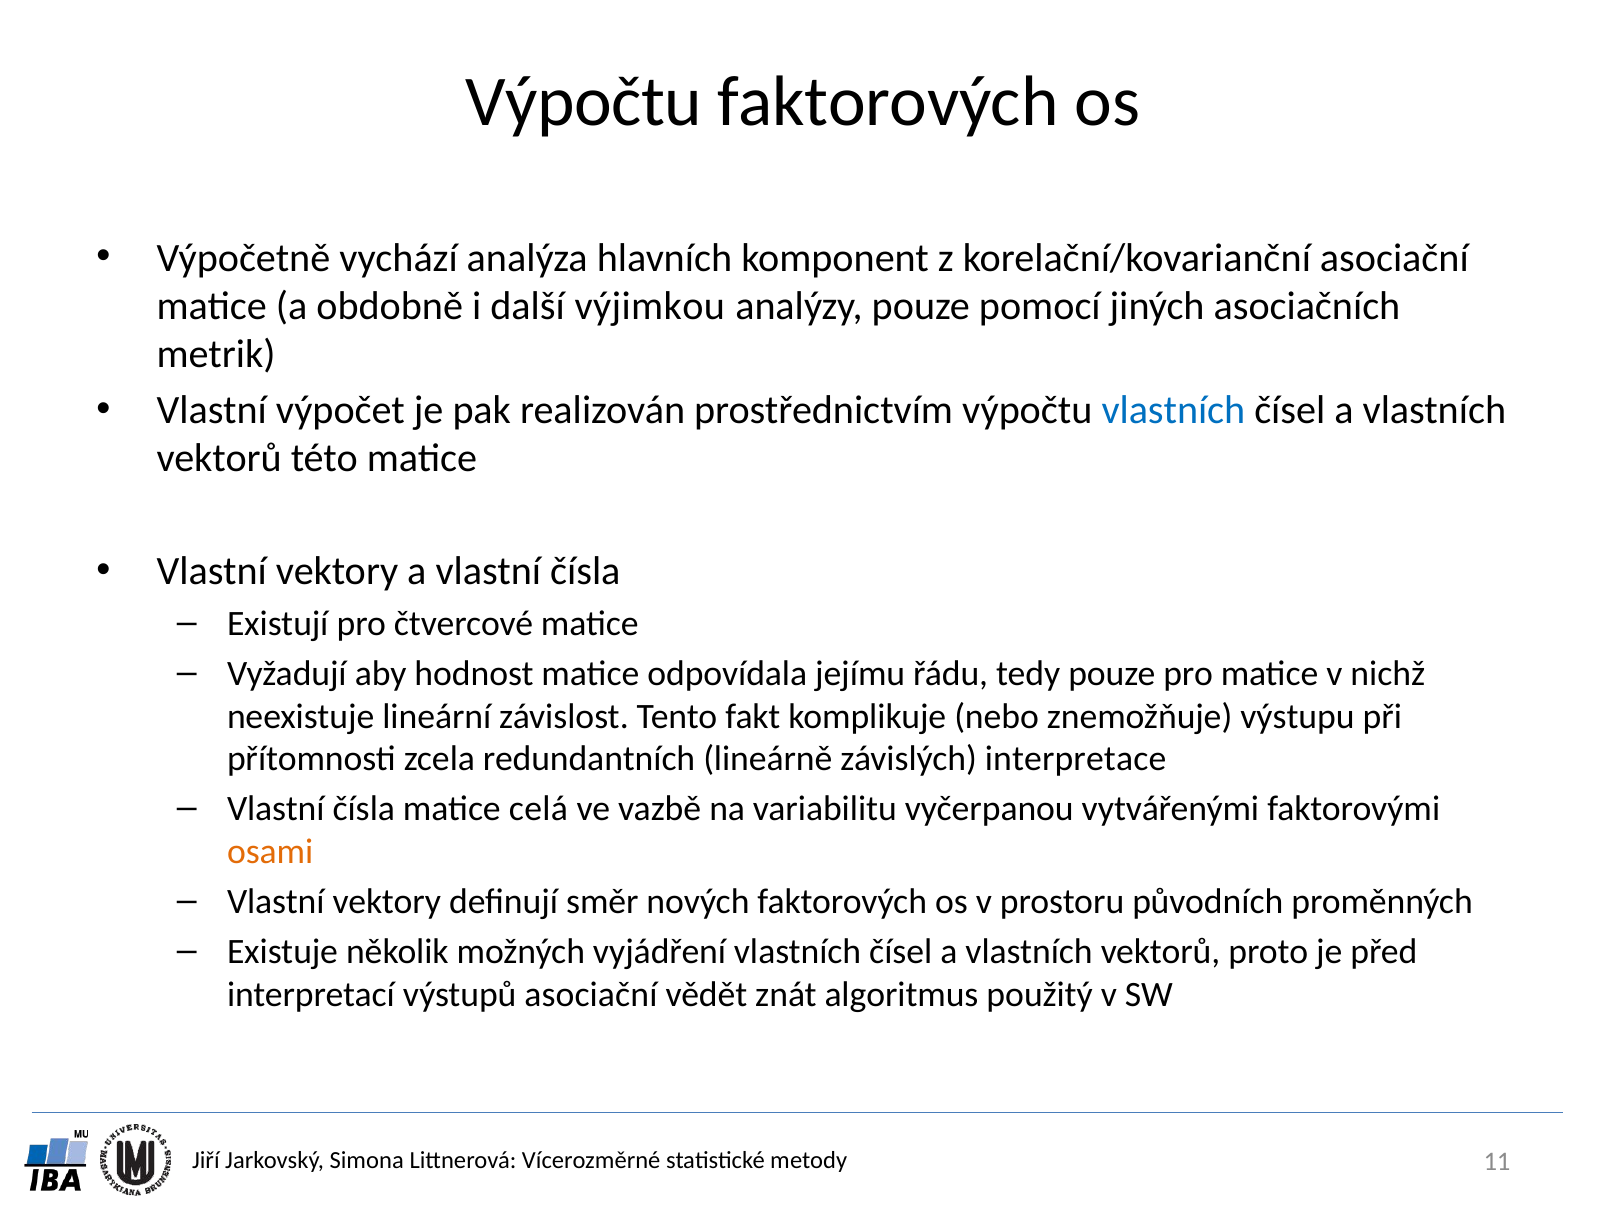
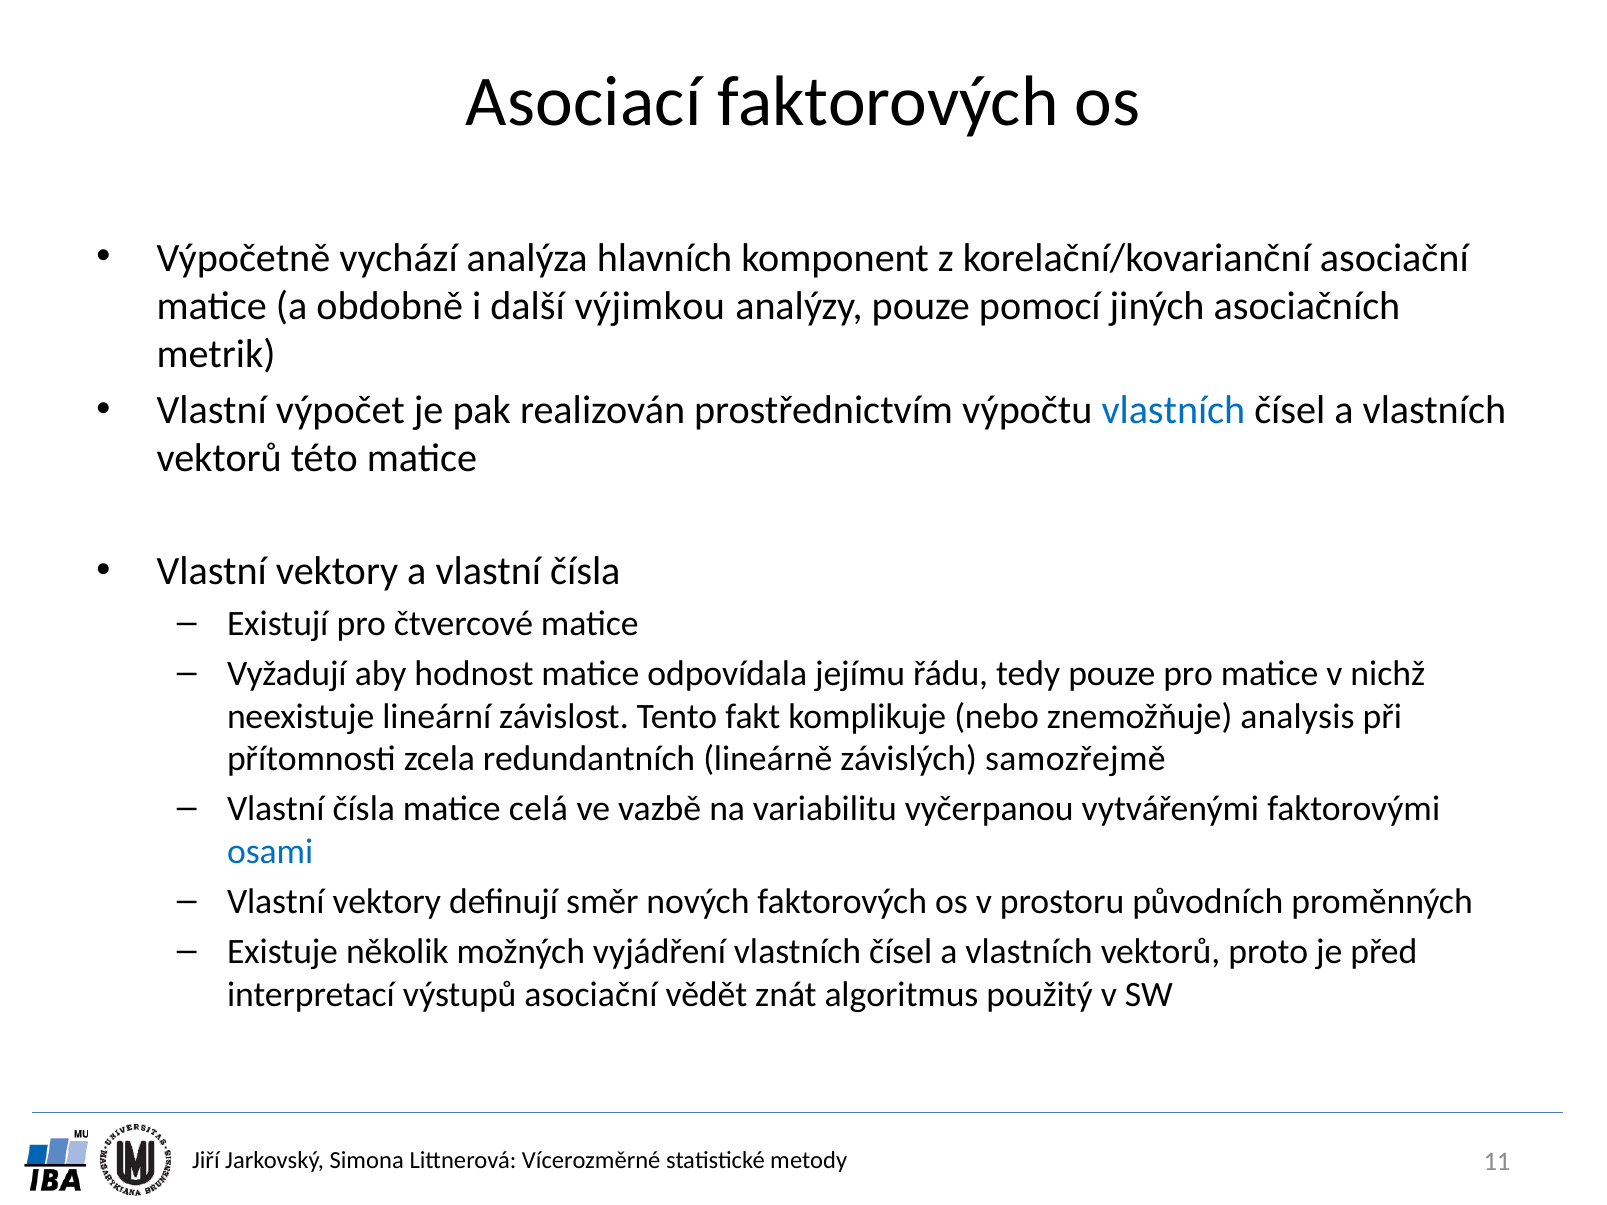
Výpočtu: Výpočtu -> Asociací (584, 102)
výstupu: výstupu -> analysis (1297, 716)
interpretace: interpretace -> samozřejmě (1075, 759)
osami colour: orange -> blue (270, 852)
